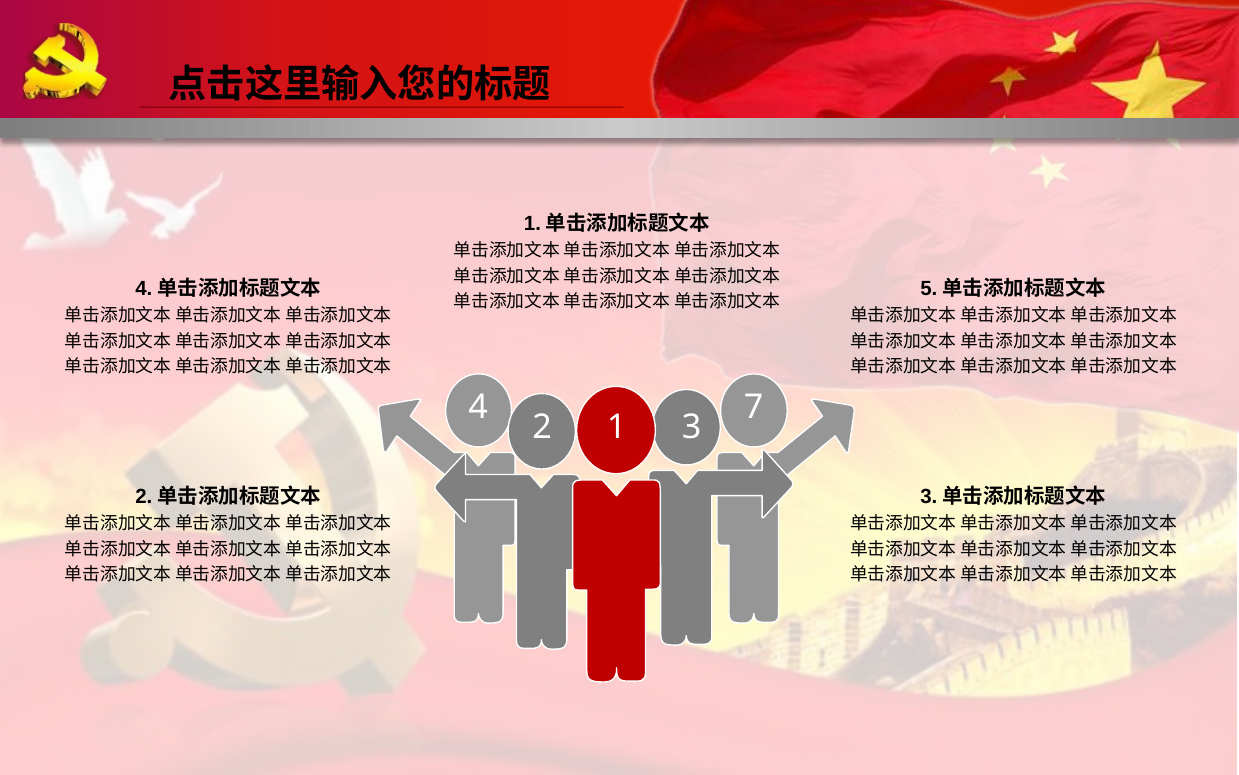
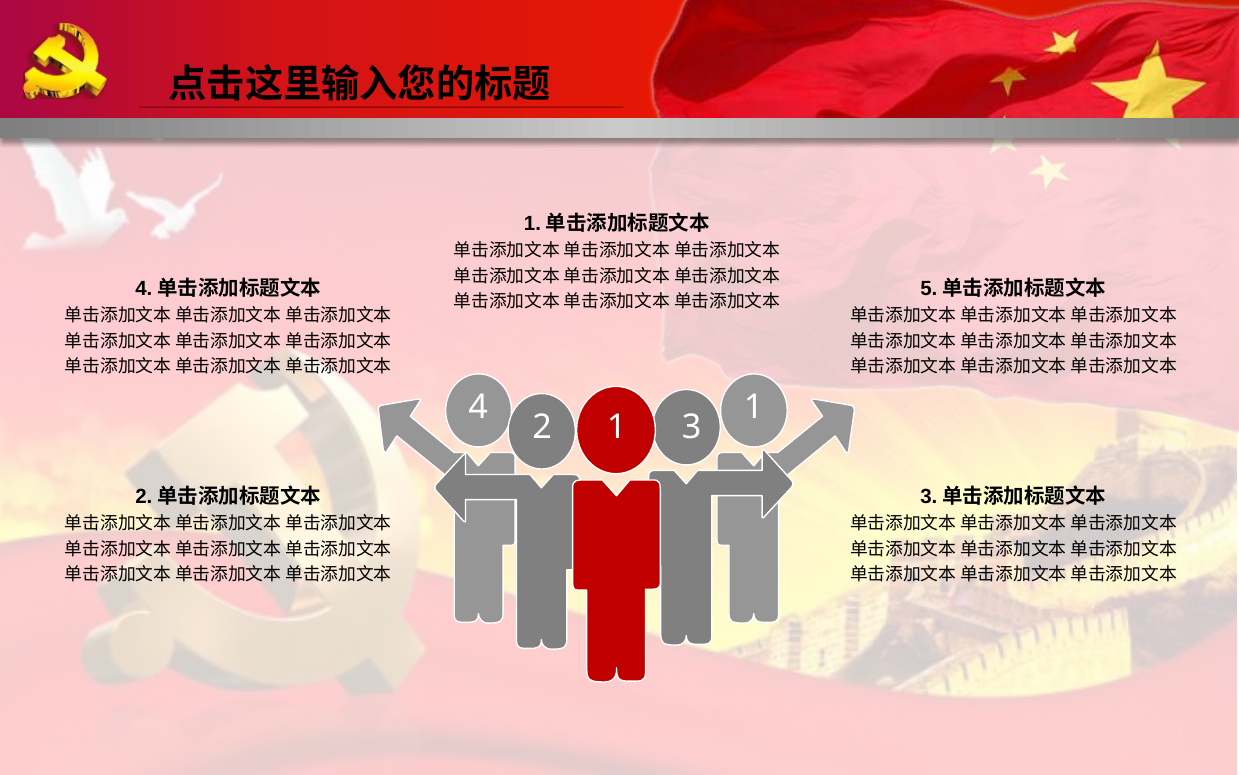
4 7: 7 -> 1 (754, 407)
